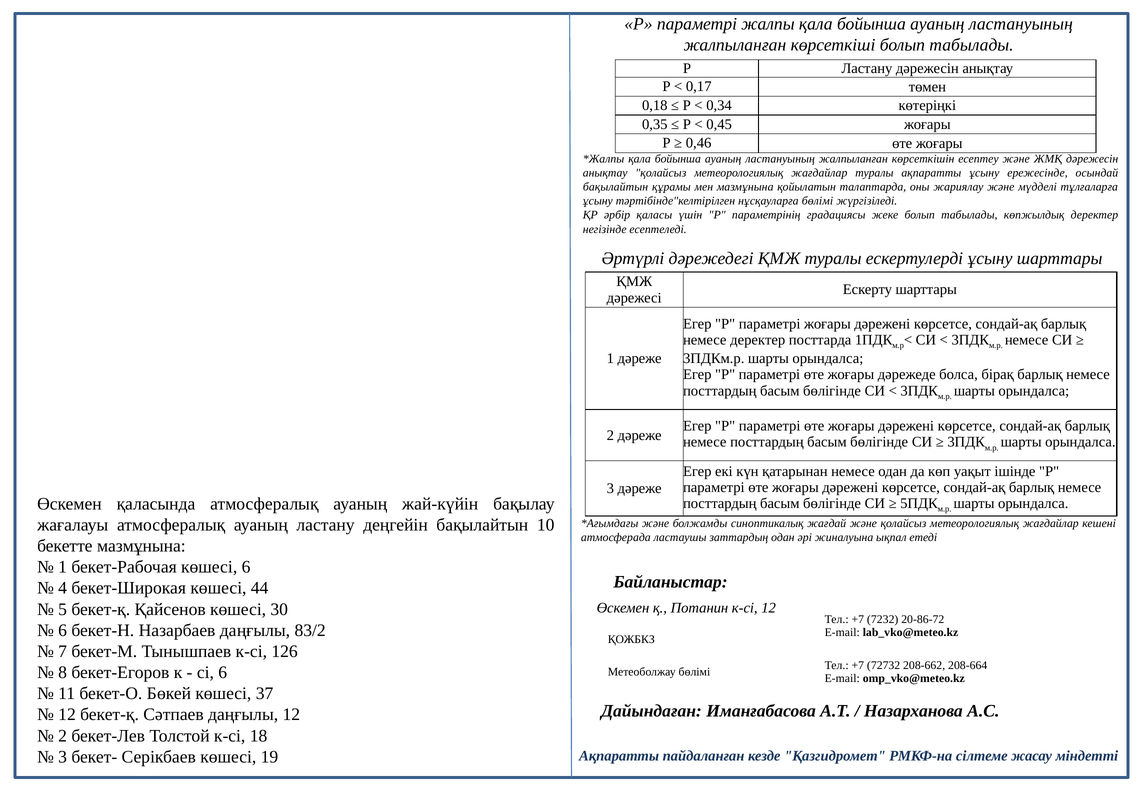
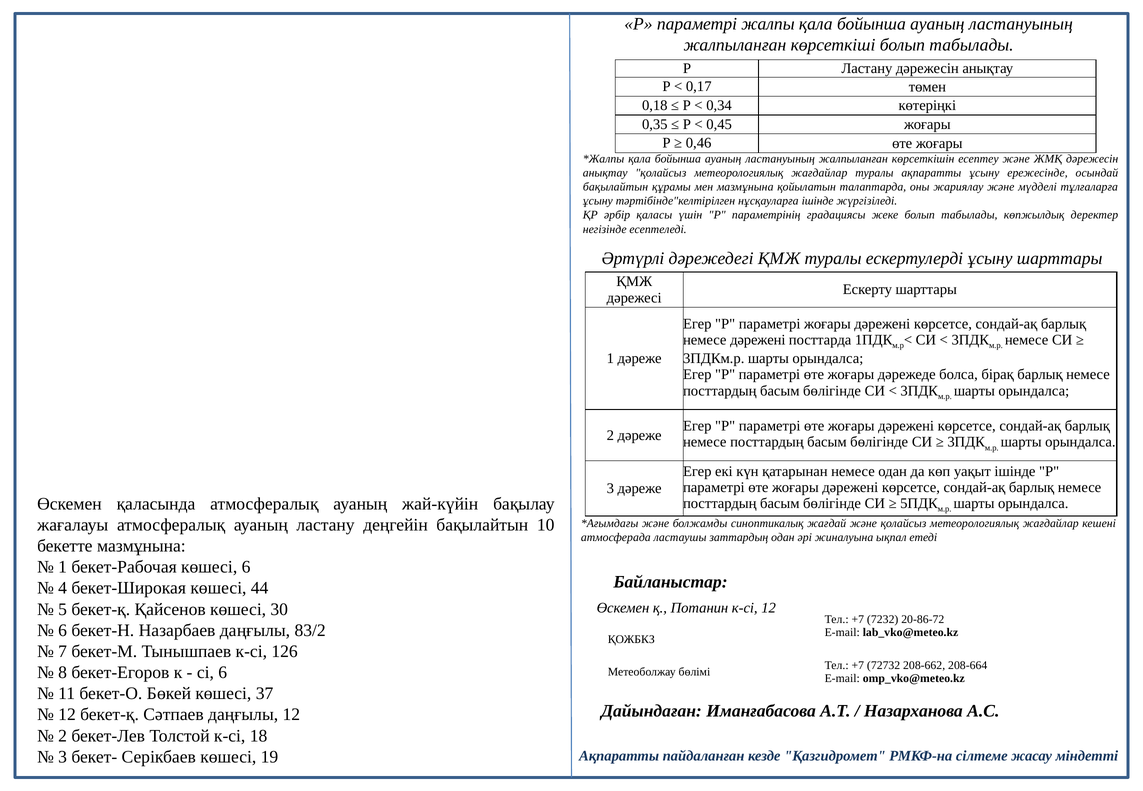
нұсқауларға бөлімі: бөлімі -> ішінде (818, 201)
немесе деректер: деректер -> дәрежені (758, 340)
